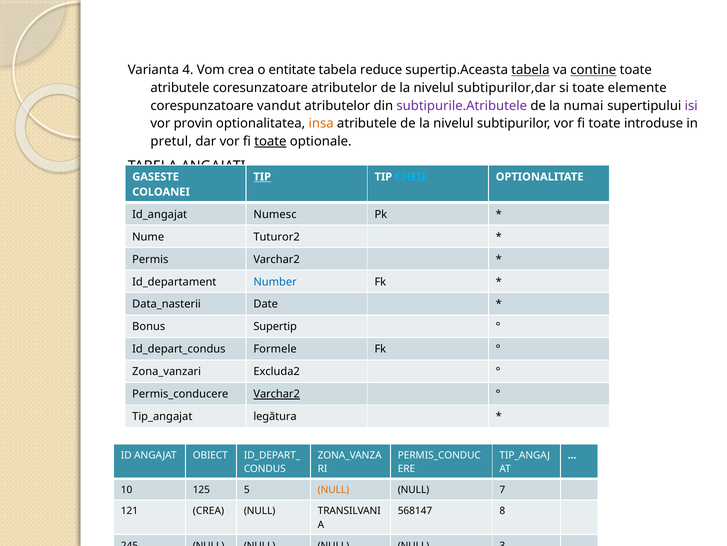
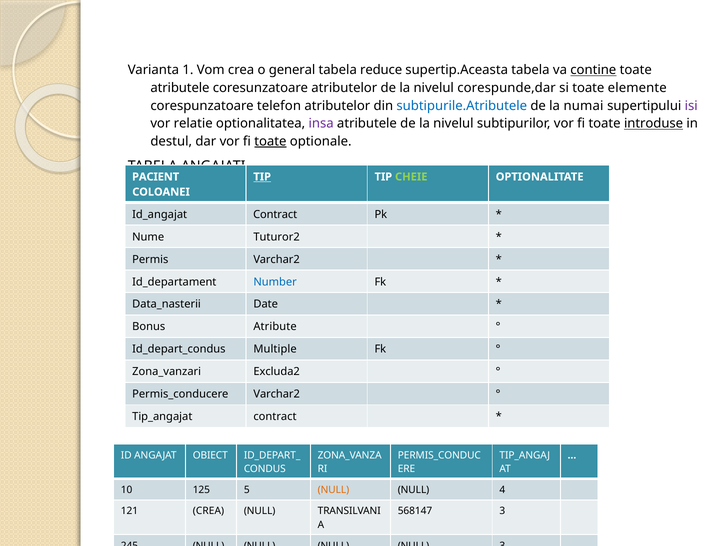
4: 4 -> 1 (188, 70)
entitate: entitate -> general (292, 70)
tabela underline: present -> none (530, 70)
subtipurilor,dar: subtipurilor,dar -> corespunde,dar (507, 88)
vandut: vandut -> telefon (279, 106)
subtipurile.Atributele colour: purple -> blue (462, 106)
provin: provin -> relatie (193, 123)
insa colour: orange -> purple (321, 123)
introduse underline: none -> present (654, 123)
pretul: pretul -> destul (171, 141)
GASESTE: GASESTE -> PACIENT (156, 177)
CHEIE colour: light blue -> light green (411, 177)
Numesc: Numesc -> Contract (275, 214)
Supertip: Supertip -> Atribute (275, 326)
Formele: Formele -> Multiple (275, 349)
Varchar2 underline: present -> none (277, 394)
legătura: legătura -> contract (275, 416)
7: 7 -> 4 (502, 489)
568147 8: 8 -> 3 (502, 510)
